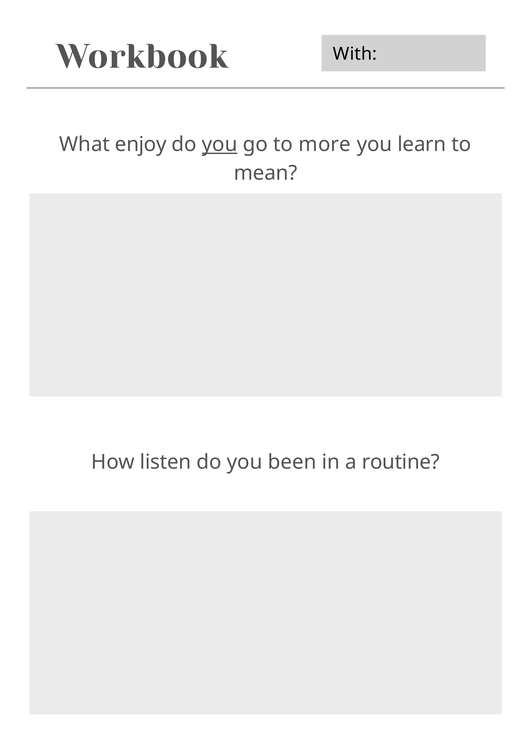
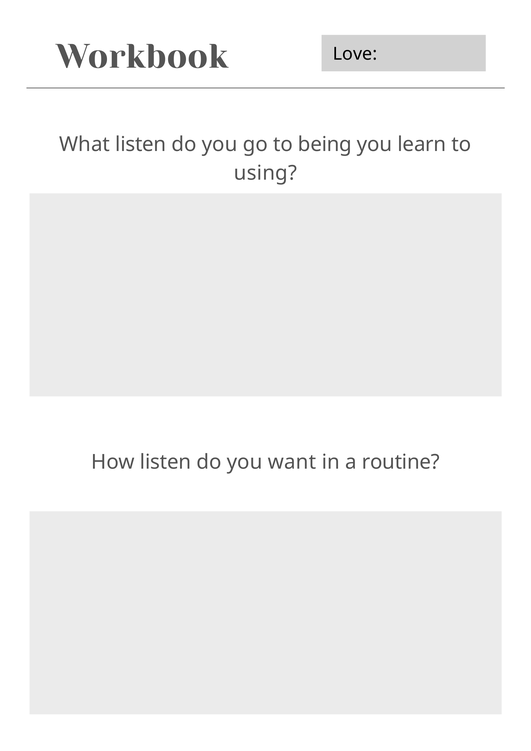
With: With -> Love (355, 54)
What enjoy: enjoy -> listen (141, 145)
you underline: present -> none (220, 145)
more: more -> being (325, 145)
mean: mean -> using (265, 173)
been: been -> want (292, 463)
